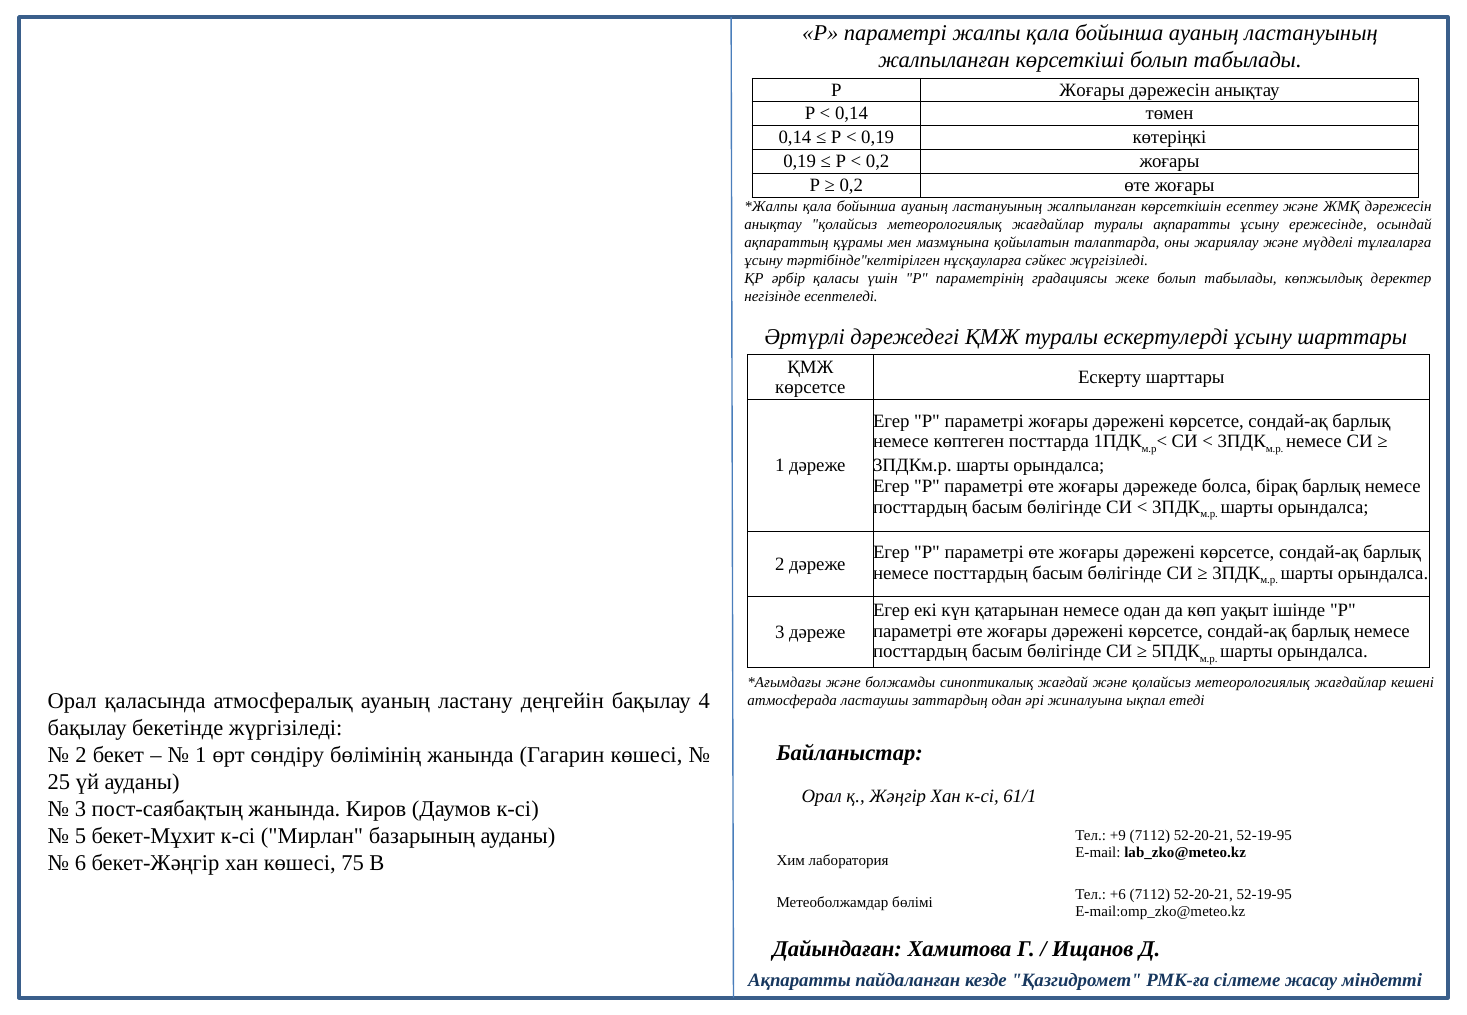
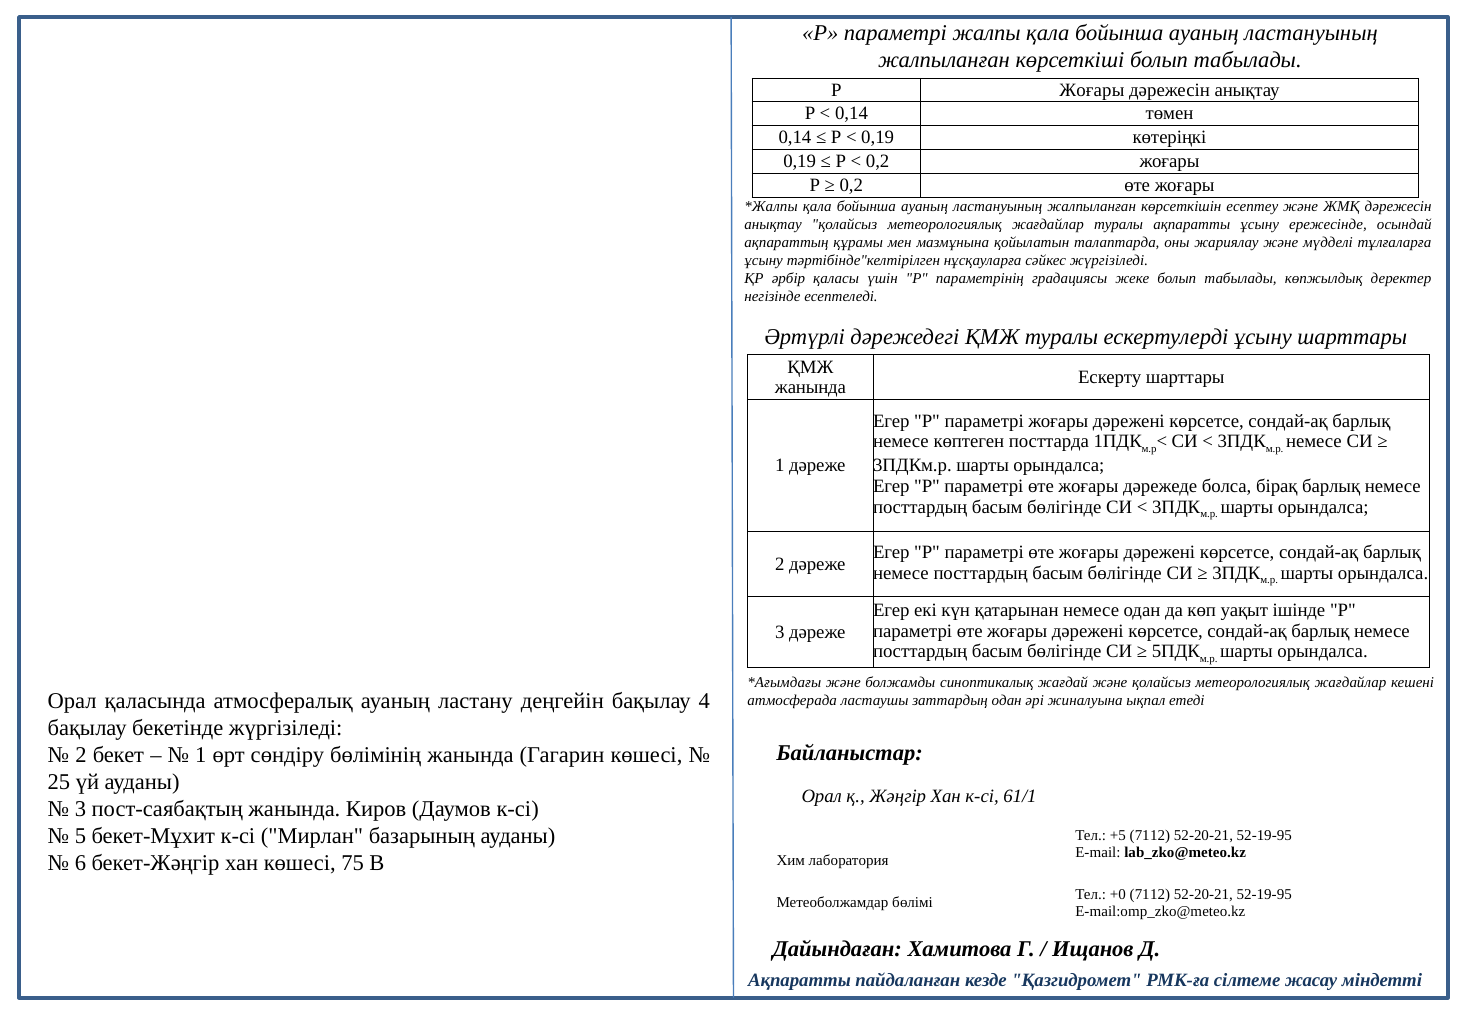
көрсетсе: көрсетсе -> жанында (810, 388)
+9: +9 -> +5 (1118, 836)
+6: +6 -> +0 (1118, 895)
